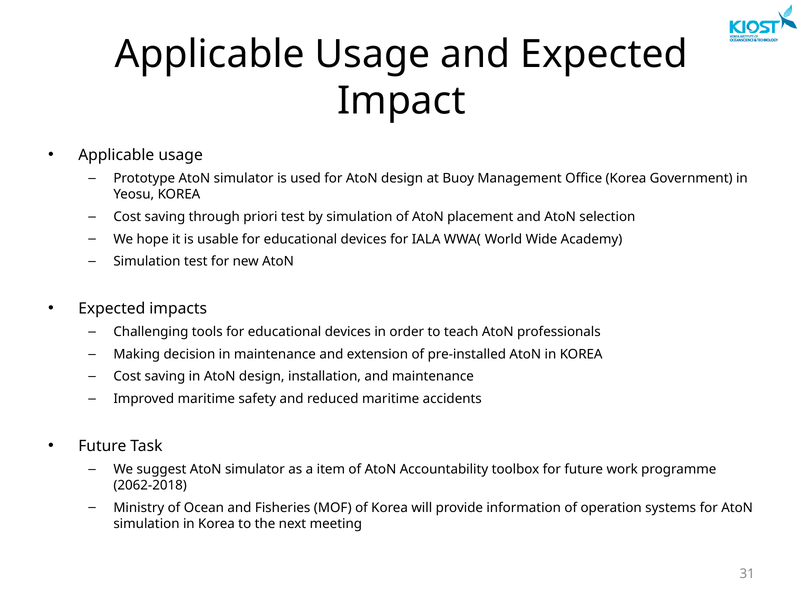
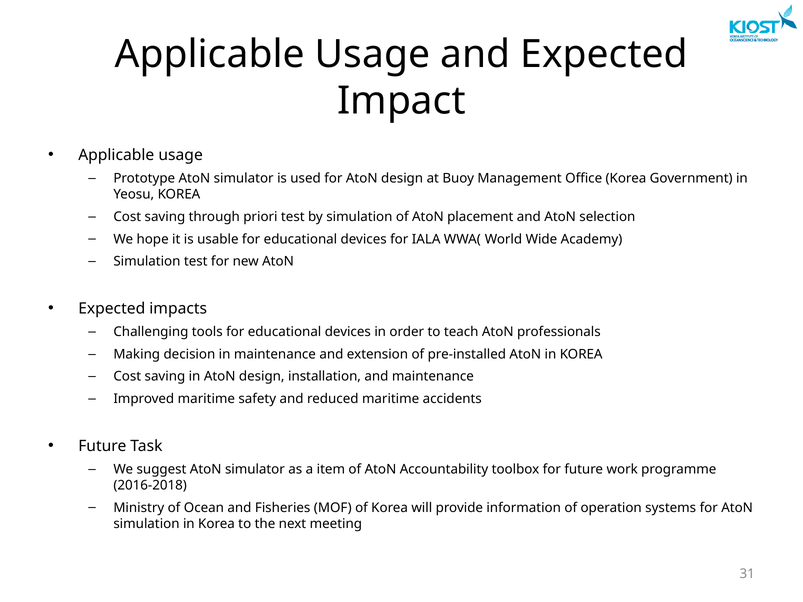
2062-2018: 2062-2018 -> 2016-2018 (150, 486)
